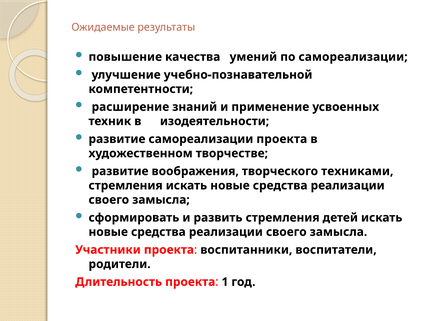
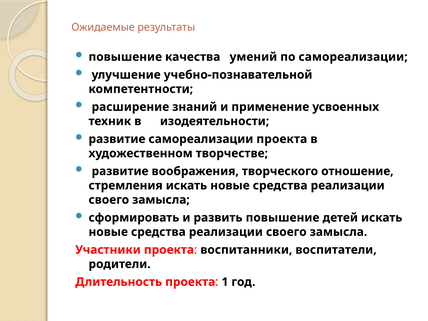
техниками: техниками -> отношение (357, 171)
развить стремления: стремления -> повышение (283, 218)
